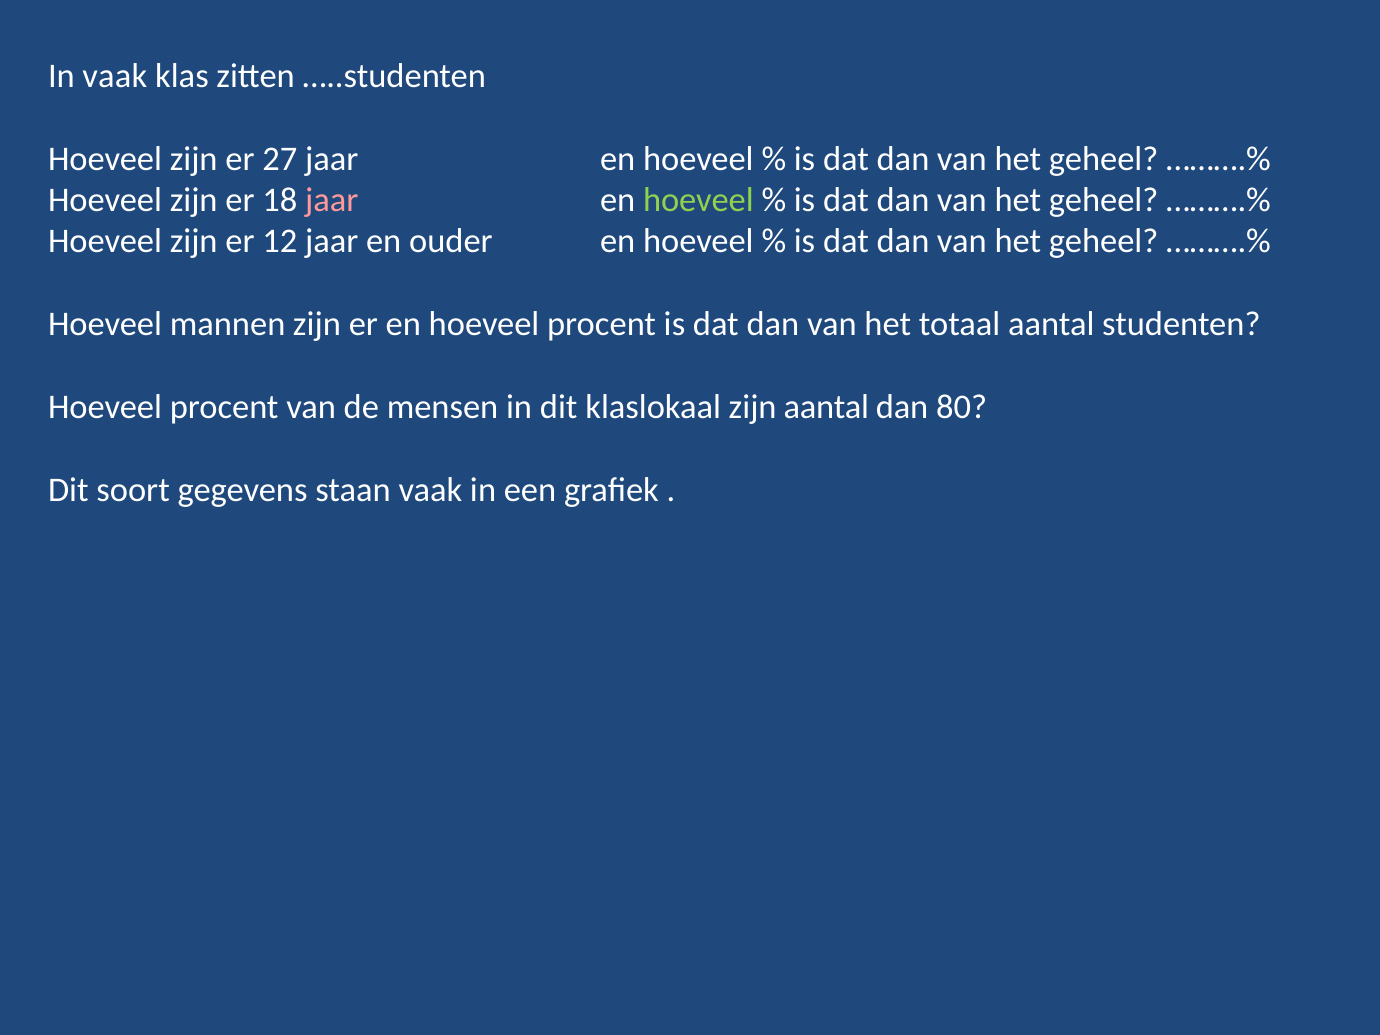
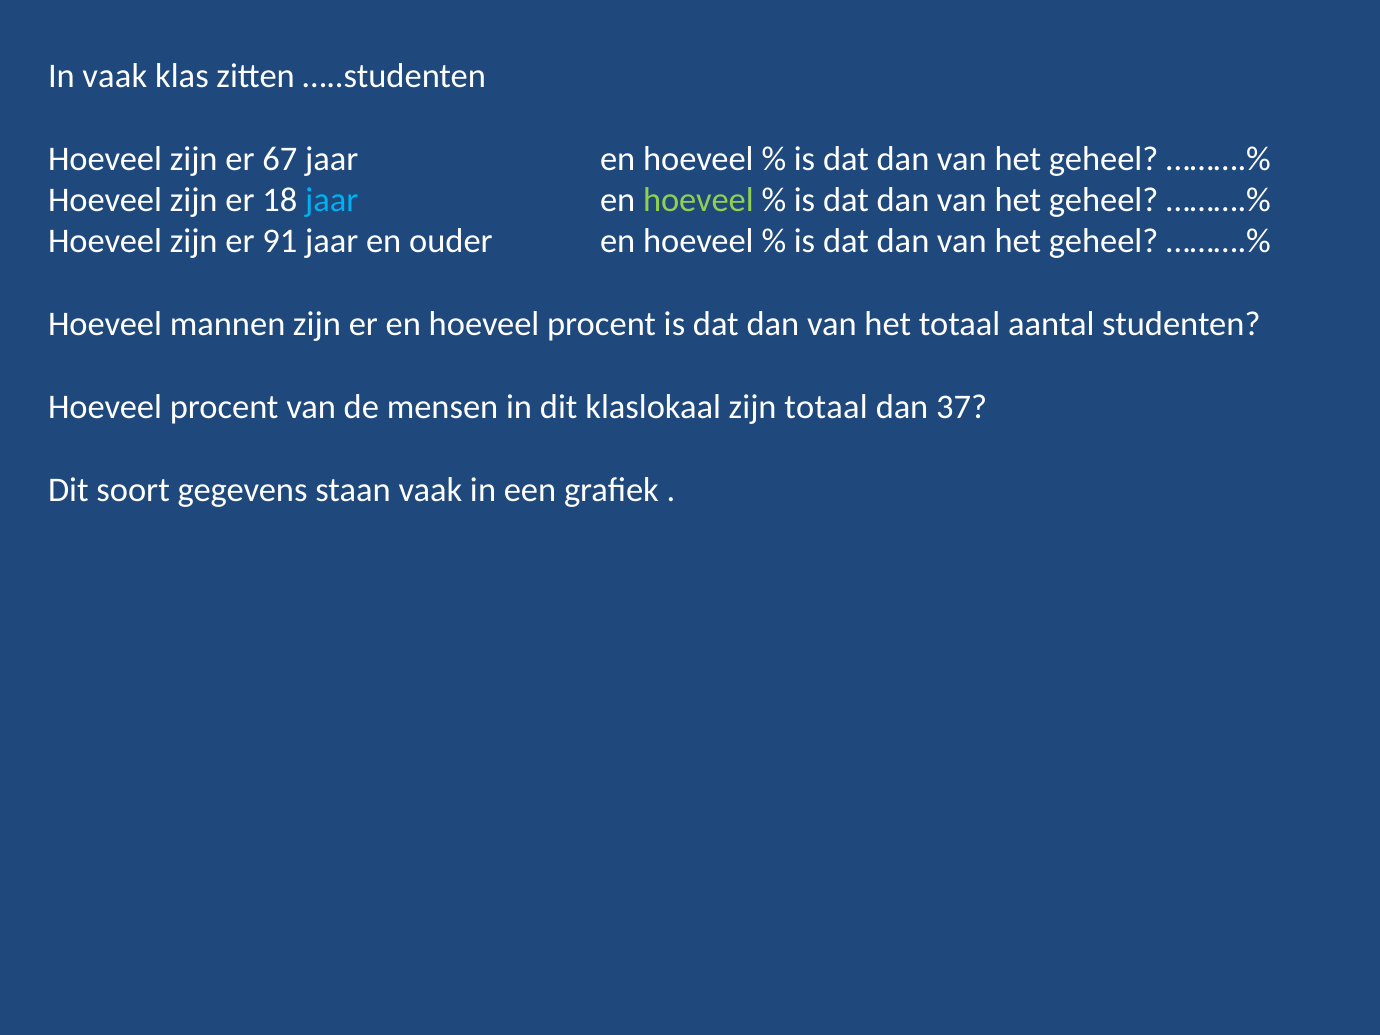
27: 27 -> 67 (280, 159)
jaar colour: pink -> light blue (332, 200)
12: 12 -> 91 (280, 241)
zijn aantal: aantal -> totaal (826, 407)
80: 80 -> 37 (962, 407)
